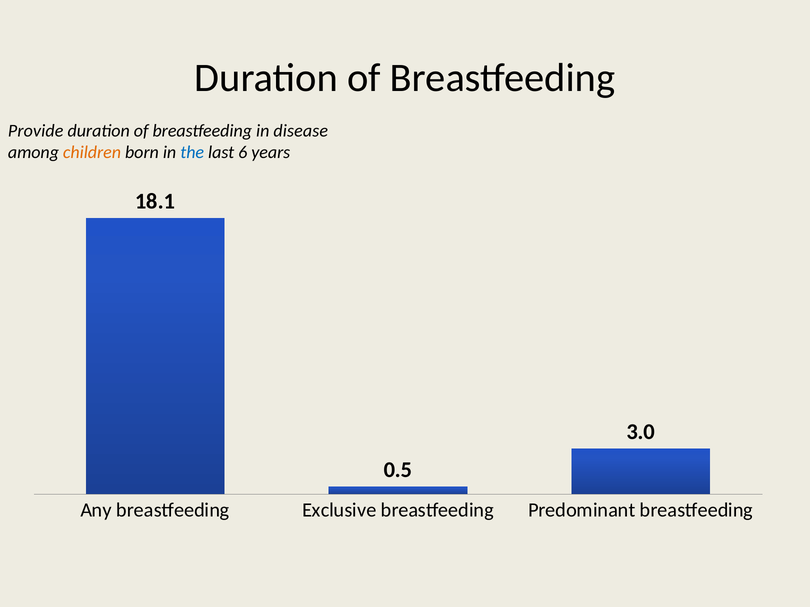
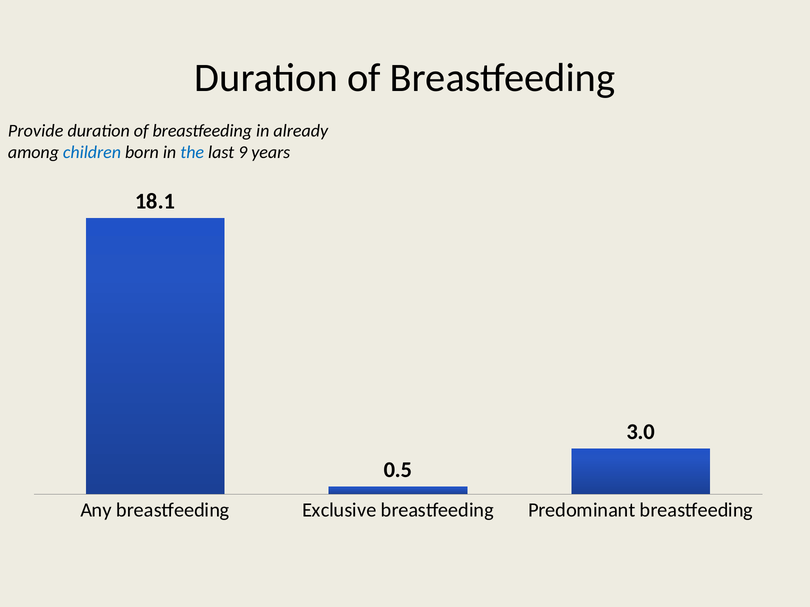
disease: disease -> already (301, 131)
children colour: orange -> blue (92, 152)
6: 6 -> 9 (243, 152)
